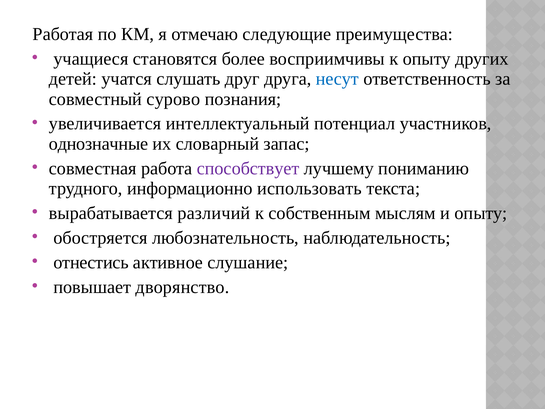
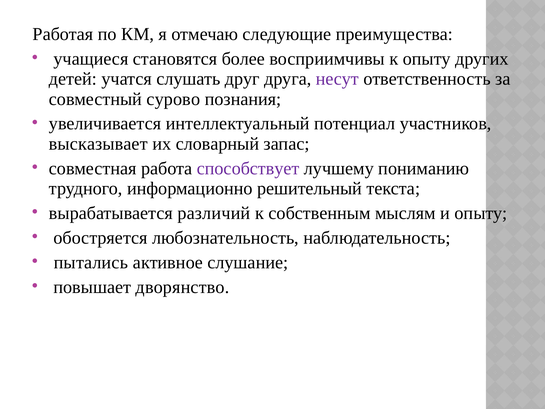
несут colour: blue -> purple (337, 79)
однозначные: однозначные -> высказывает (98, 144)
использовать: использовать -> решительный (310, 188)
отнестись: отнестись -> пытались (91, 262)
